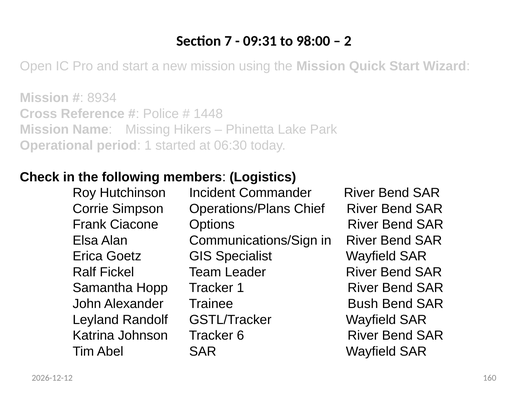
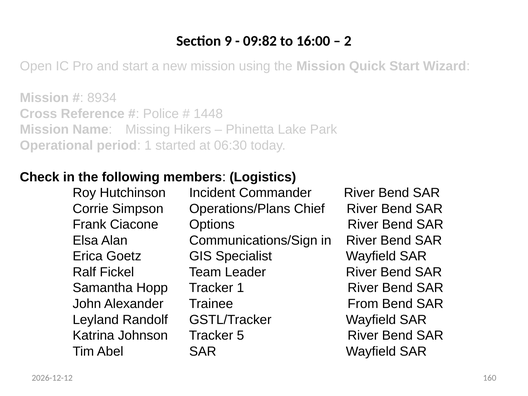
7: 7 -> 9 (228, 41)
09:31: 09:31 -> 09:82 (260, 41)
98:00: 98:00 -> 16:00 (313, 41)
Bush: Bush -> From (363, 304)
6: 6 -> 5 (240, 335)
